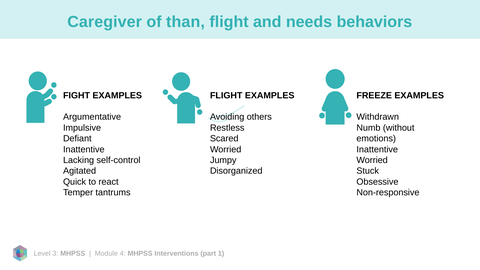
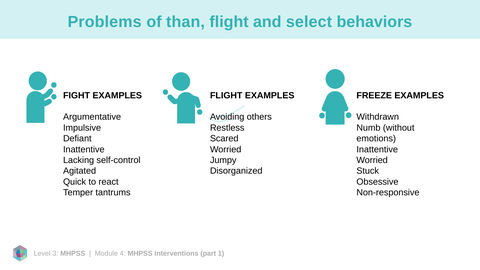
Caregiver: Caregiver -> Problems (105, 22)
needs: needs -> select (309, 22)
